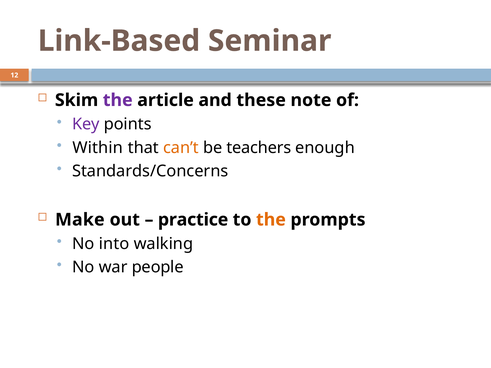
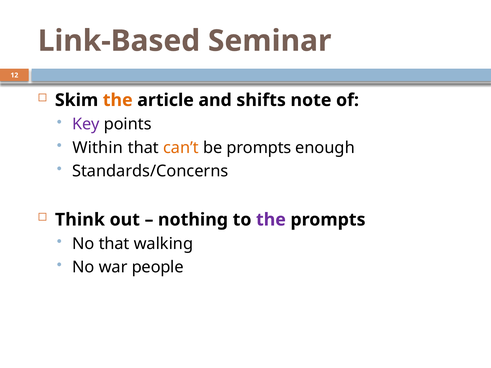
the colour: purple -> orange (118, 100)
these: these -> shifts (261, 100)
be teachers: teachers -> prompts (259, 148)
Make: Make -> Think (80, 220)
practice: practice -> nothing (193, 220)
the colour: orange -> purple (271, 220)
No into: into -> that (114, 244)
